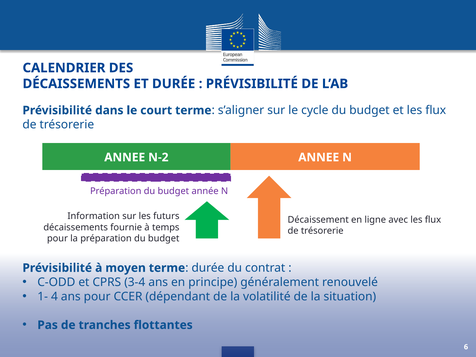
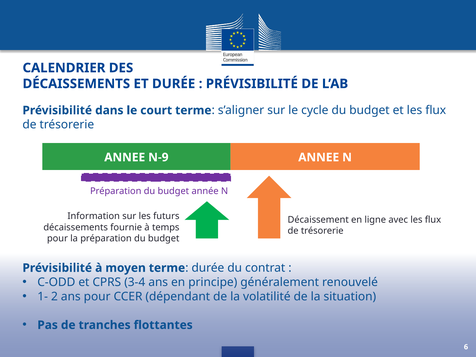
N-2: N-2 -> N-9 (158, 157)
4: 4 -> 2 (54, 296)
